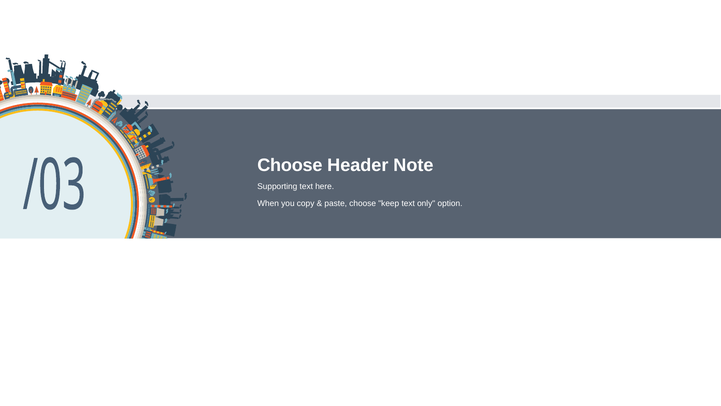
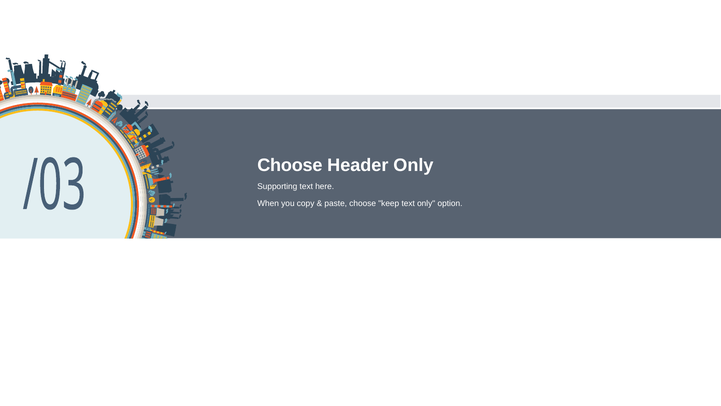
Header Note: Note -> Only (413, 165)
